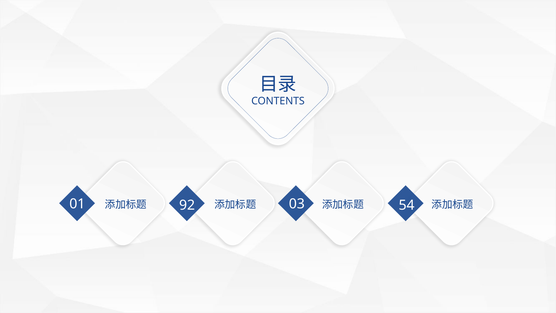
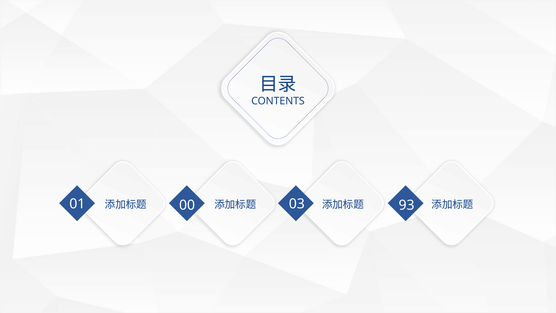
92: 92 -> 00 (187, 205)
54: 54 -> 93 (407, 205)
